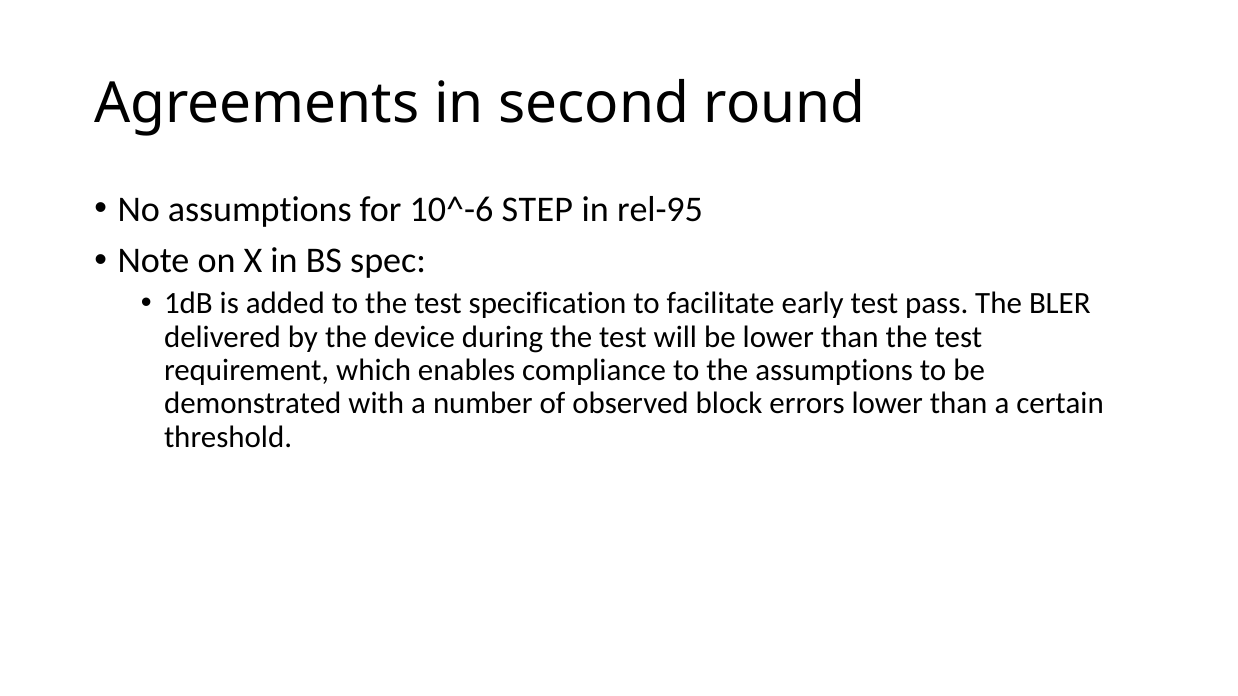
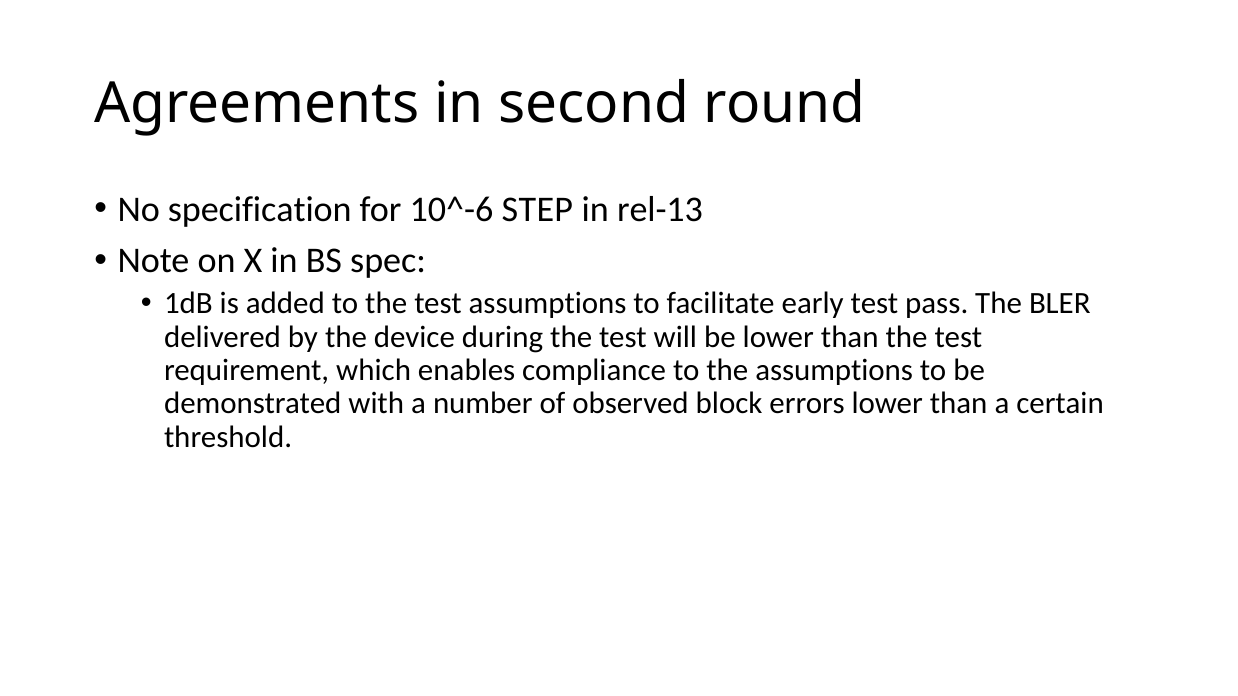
No assumptions: assumptions -> specification (260, 209)
rel-95: rel-95 -> rel-13 (660, 209)
test specification: specification -> assumptions (548, 304)
